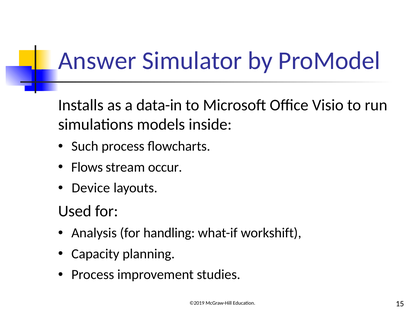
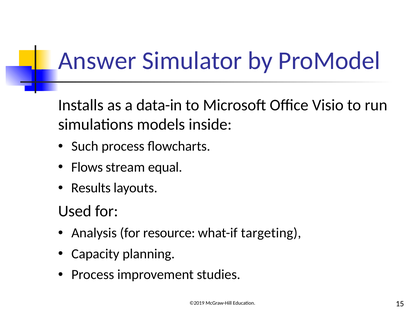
occur: occur -> equal (165, 167)
Device: Device -> Results (91, 188)
handling: handling -> resource (169, 233)
workshift: workshift -> targeting (271, 233)
